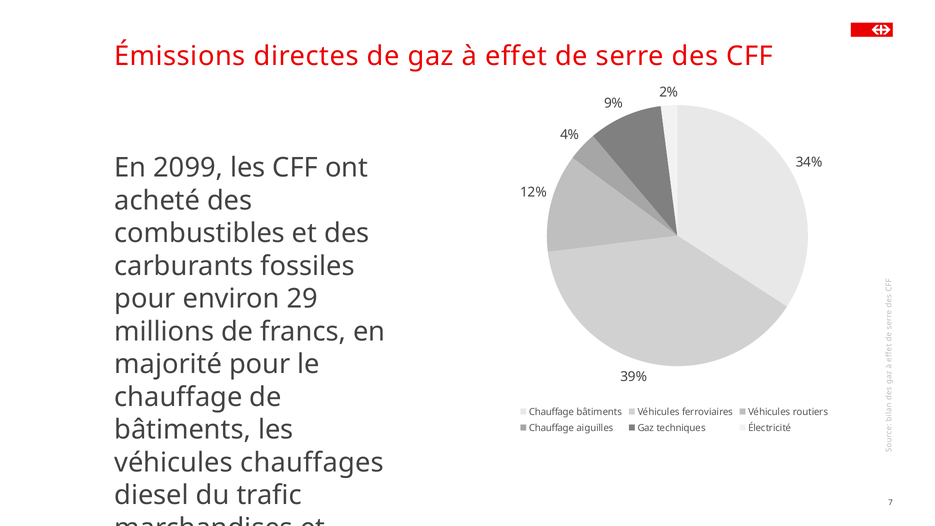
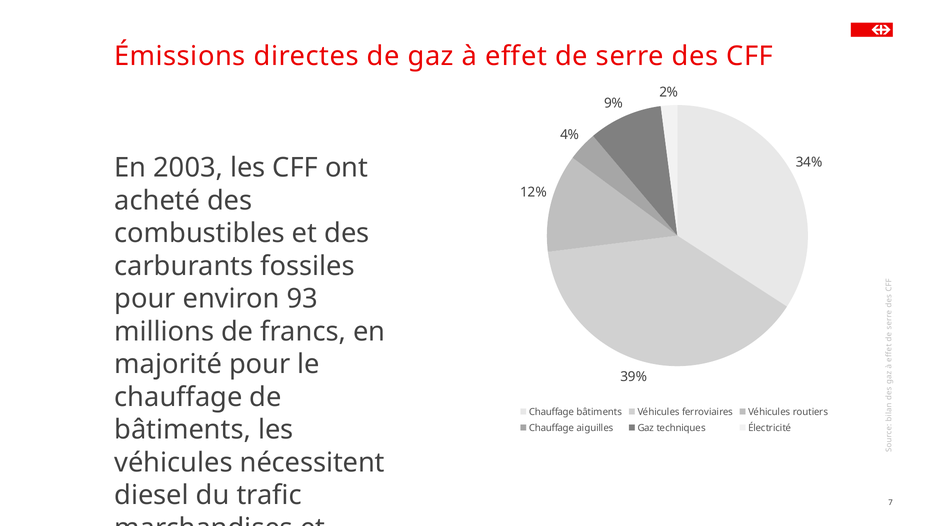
2099: 2099 -> 2003 (188, 168)
29: 29 -> 93 (302, 299)
chauffages: chauffages -> nécessitent (312, 462)
